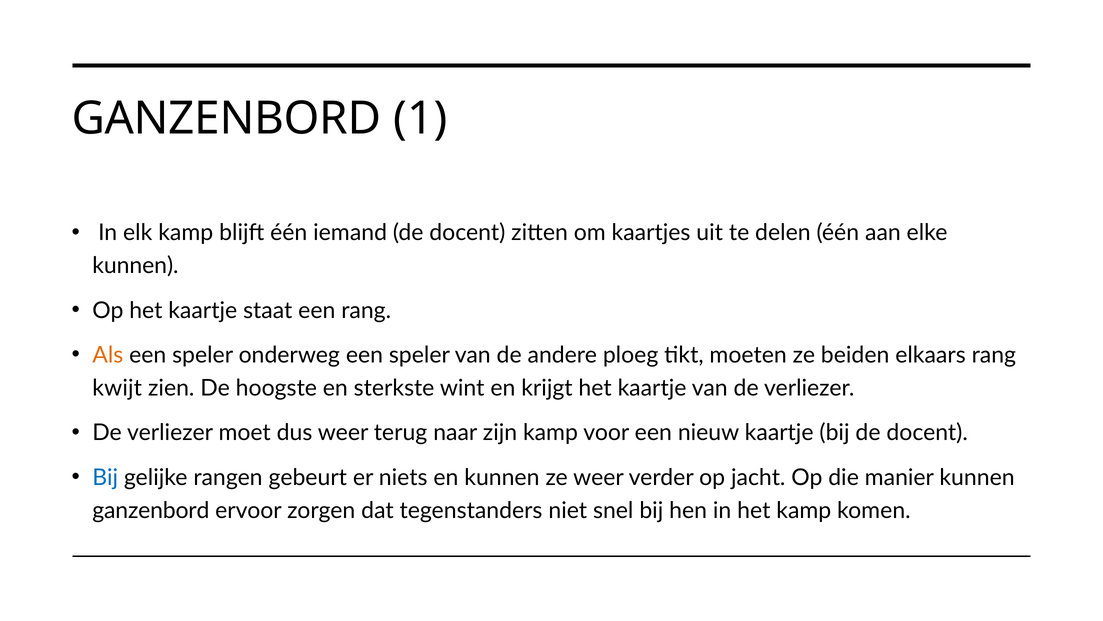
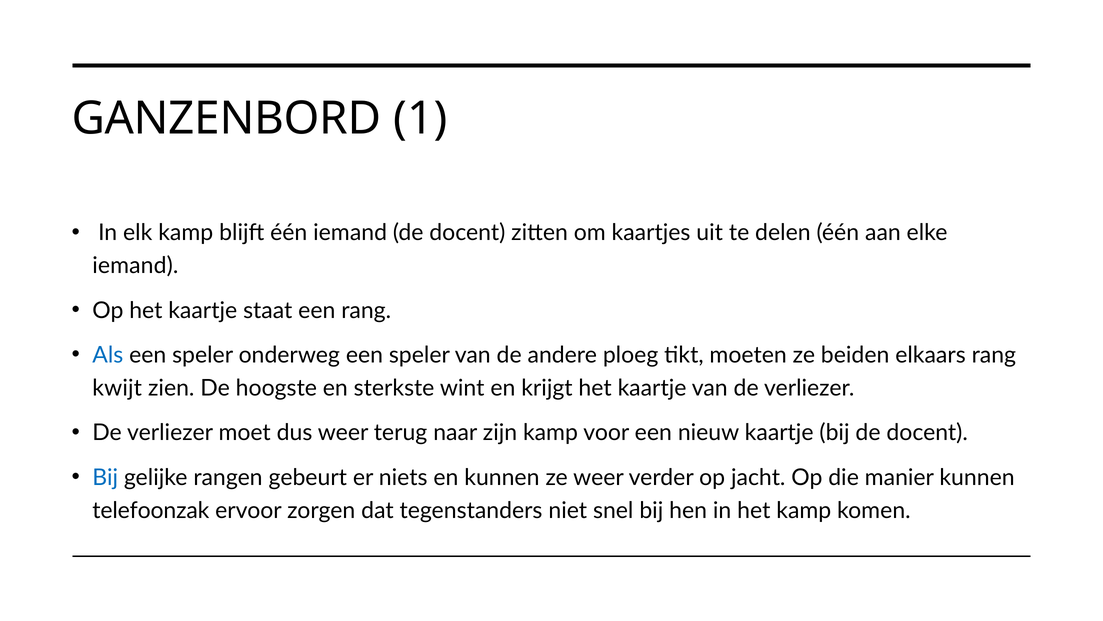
kunnen: kunnen -> iemand (135, 266)
Als colour: orange -> blue (108, 355)
ganzenbord: ganzenbord -> telefoonzak (151, 510)
